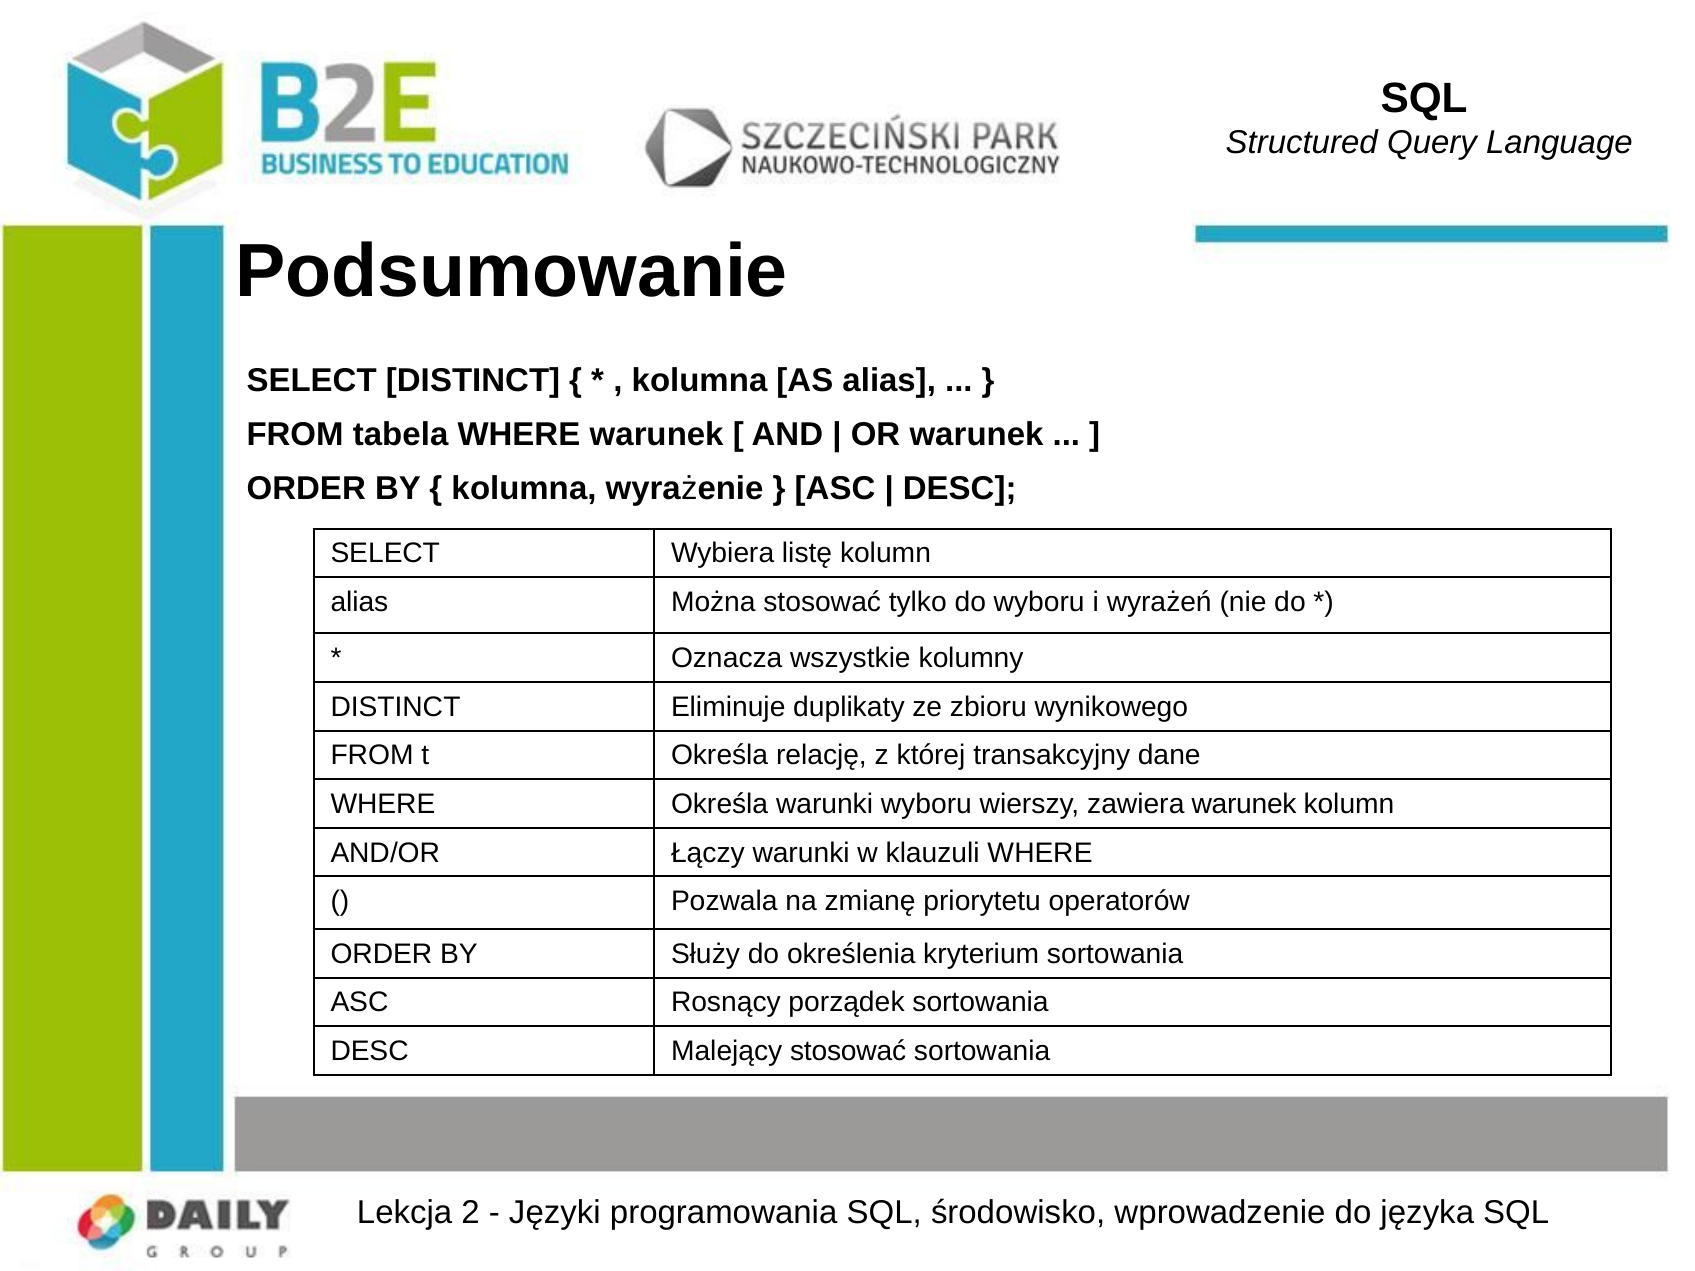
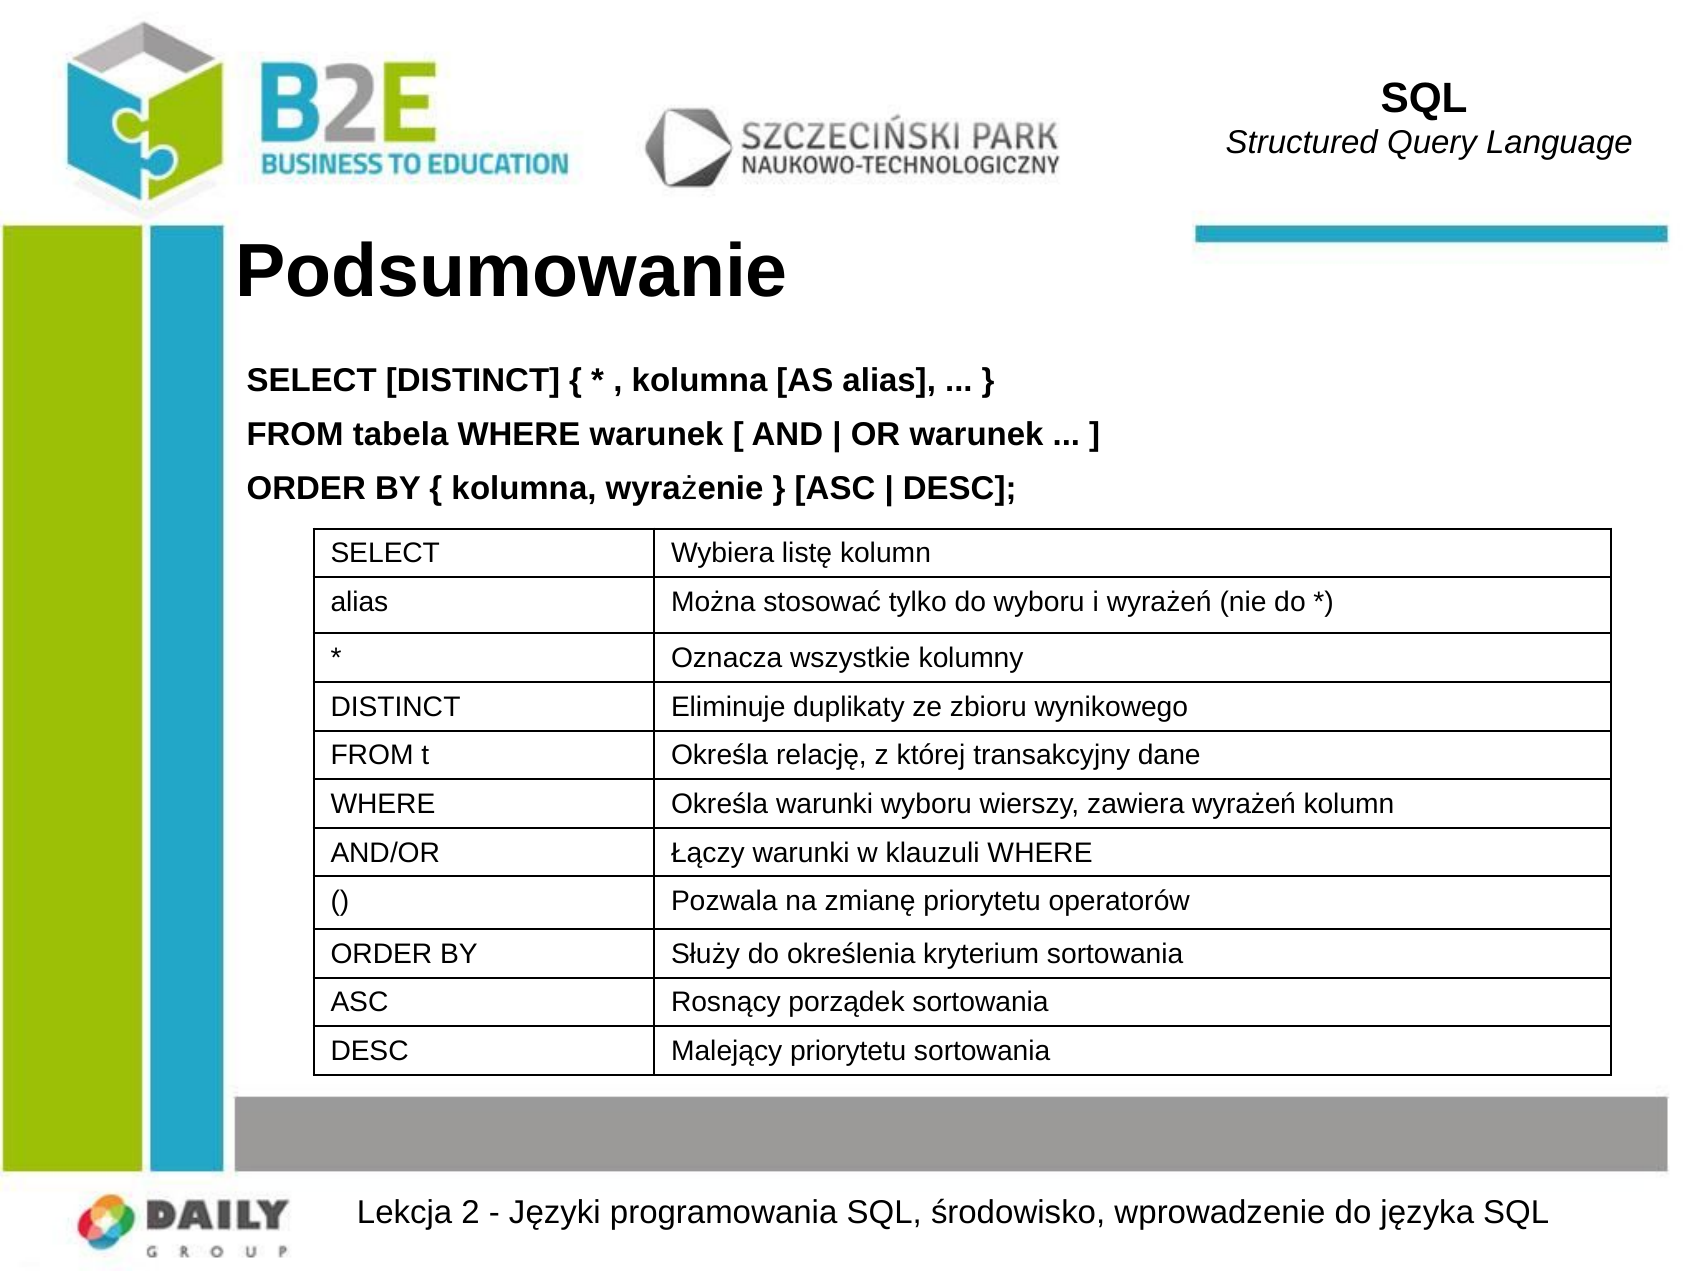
zawiera warunek: warunek -> wyrażeń (1244, 804)
Malejący stosować: stosować -> priorytetu (848, 1052)
